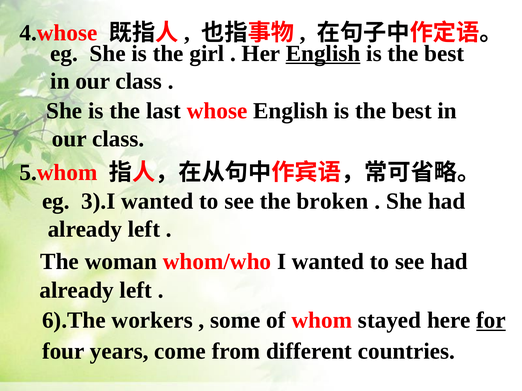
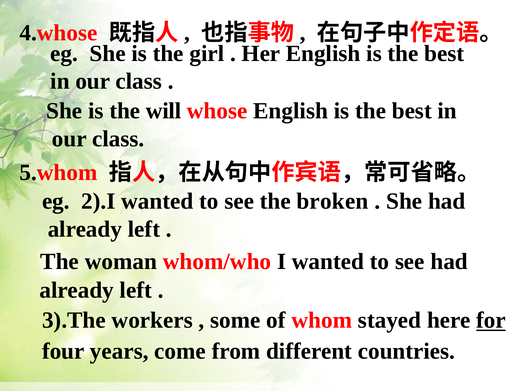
English underline: present -> none (323, 54)
last: last -> will (164, 111)
3).I: 3).I -> 2).I (98, 202)
6).The: 6).The -> 3).The (74, 321)
